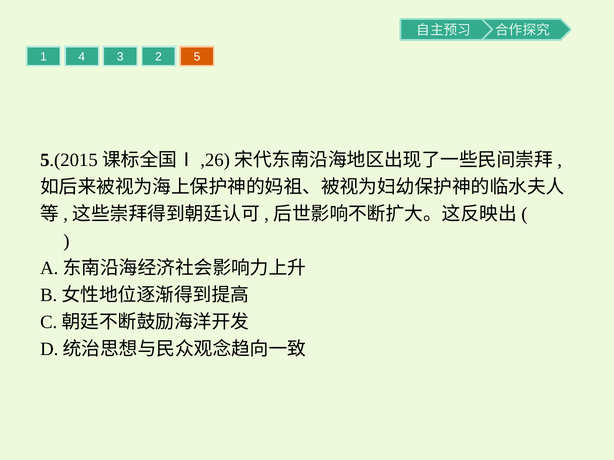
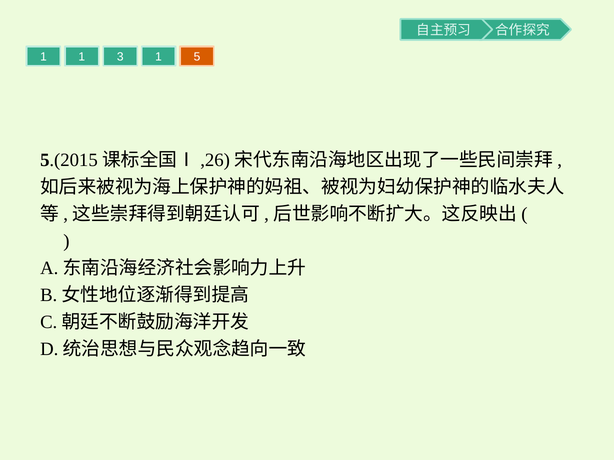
1 4: 4 -> 1 (82, 57)
3 2: 2 -> 1 (159, 57)
